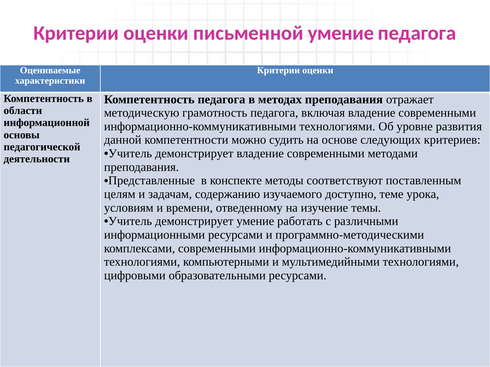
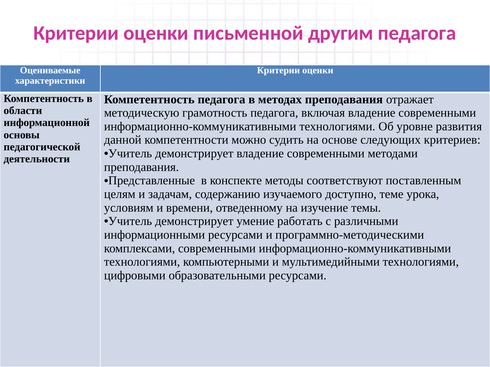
письменной умение: умение -> другим (341, 33)
